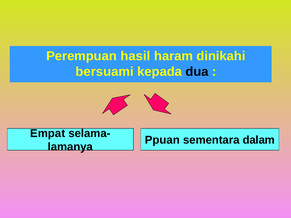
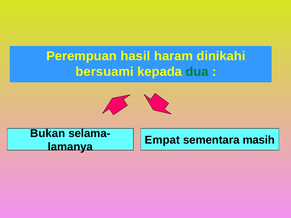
dua colour: black -> green (197, 72)
Empat: Empat -> Bukan (48, 133)
Ppuan: Ppuan -> Empat (162, 140)
dalam: dalam -> masih (259, 140)
